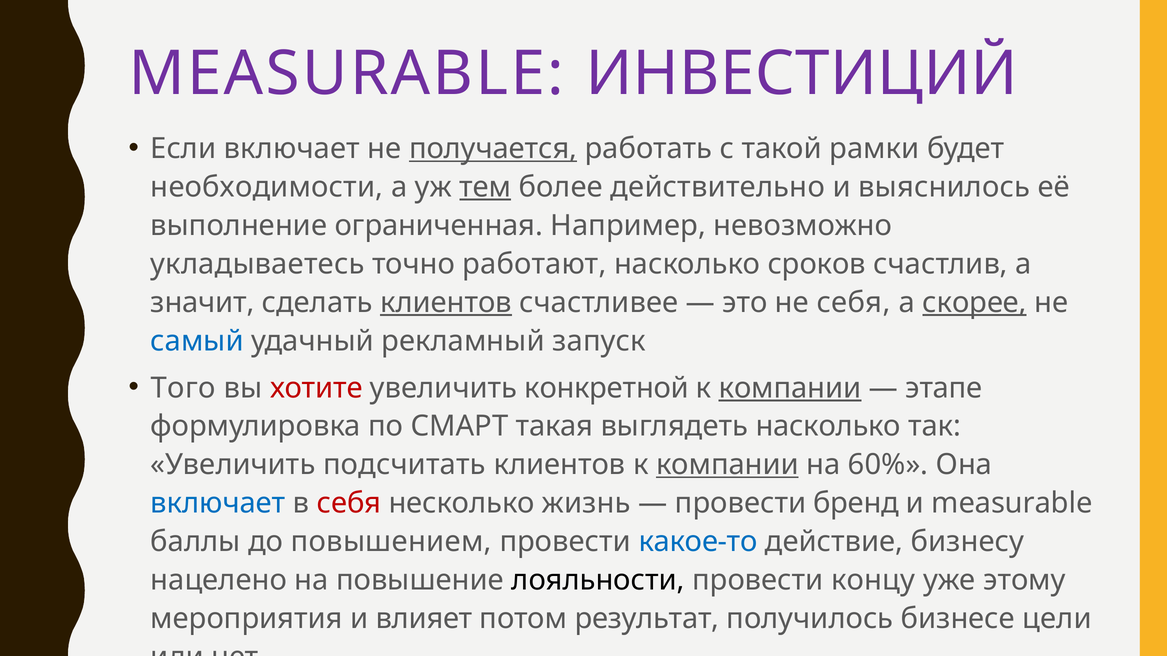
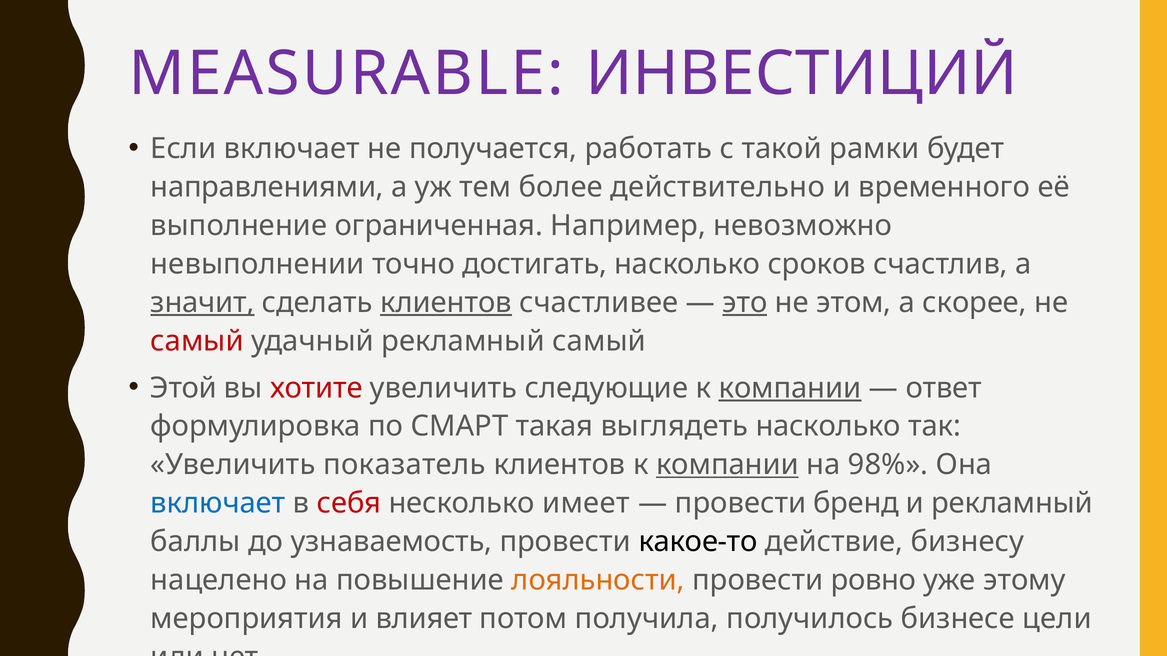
получается underline: present -> none (493, 149)
необходимости: необходимости -> направлениями (267, 187)
тем underline: present -> none (485, 187)
выяснилось: выяснилось -> временного (944, 187)
укладываетесь: укладываетесь -> невыполнении (257, 264)
работают: работают -> достигать (535, 264)
значит underline: none -> present (202, 303)
это underline: none -> present (745, 303)
не себя: себя -> этом (854, 303)
скорее underline: present -> none (975, 303)
самый colour: blue -> red (197, 341)
рекламный запуск: запуск -> самый (599, 341)
Того: Того -> Этой (183, 388)
конкретной: конкретной -> следующие (606, 388)
этапе: этапе -> ответ (944, 388)
подсчитать: подсчитать -> показатель (404, 465)
60%: 60% -> 98% (888, 465)
жизнь: жизнь -> имеет (586, 504)
и measurable: measurable -> рекламный (1012, 504)
повышением: повышением -> узнаваемость (391, 542)
какое-то colour: blue -> black (698, 542)
лояльности colour: black -> orange (598, 581)
концу: концу -> ровно (873, 581)
результат: результат -> получила (647, 619)
